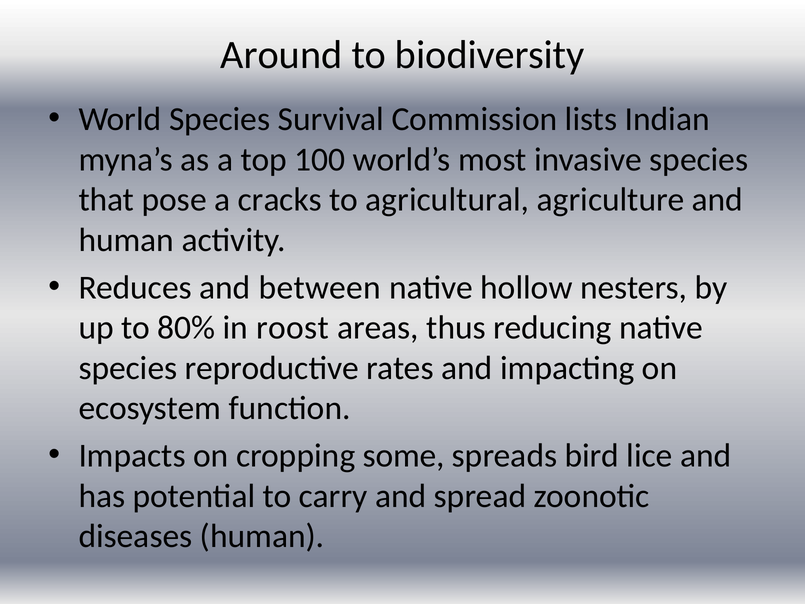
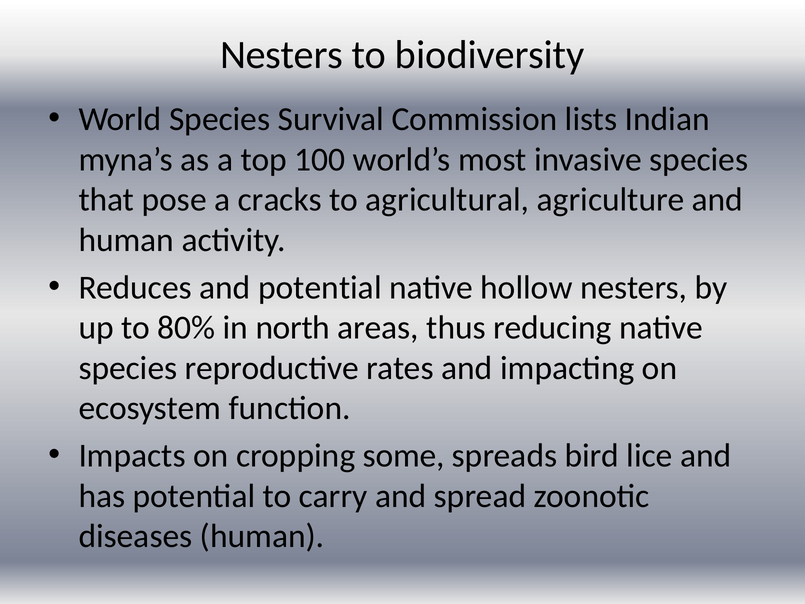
Around: Around -> Nesters (282, 55)
and between: between -> potential (320, 287)
roost: roost -> north (293, 328)
